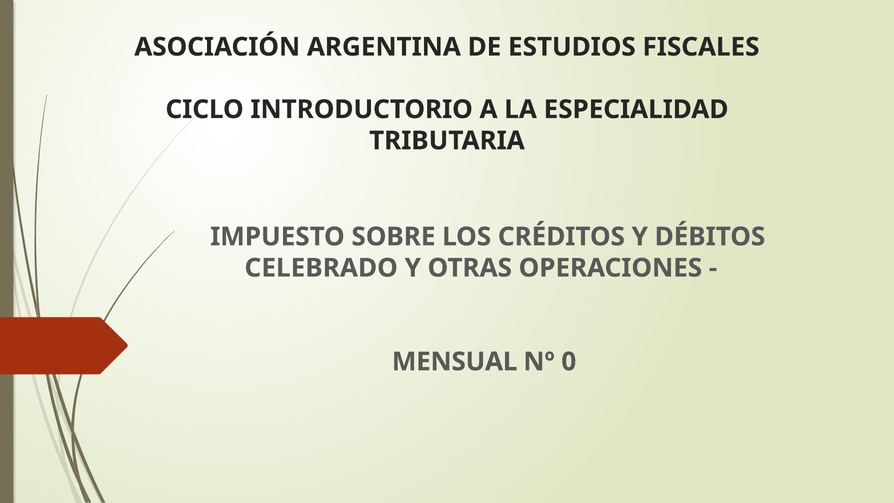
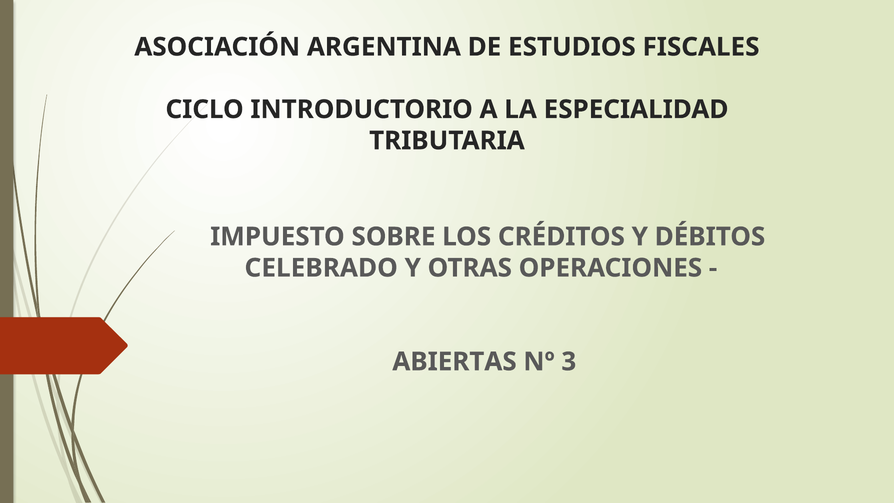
MENSUAL: MENSUAL -> ABIERTAS (455, 362)
0: 0 -> 3 (569, 362)
